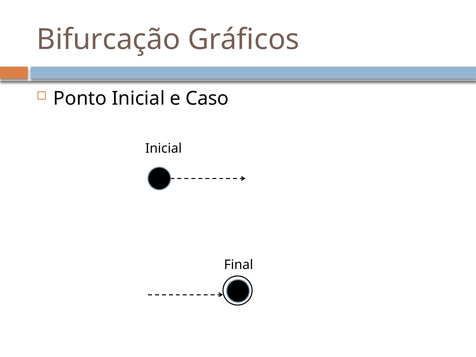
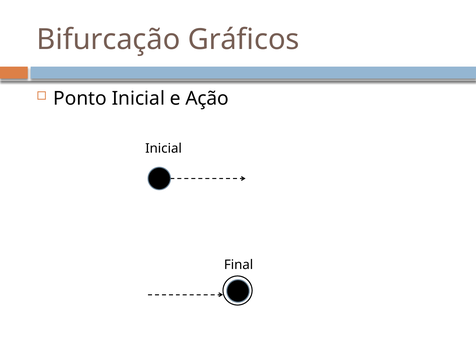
Caso: Caso -> Ação (207, 98)
